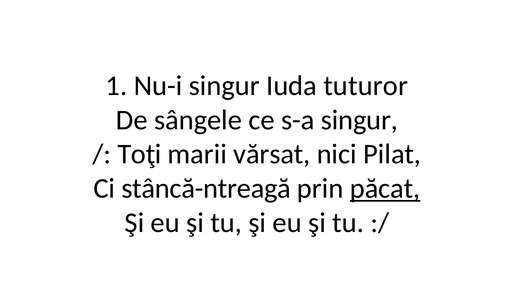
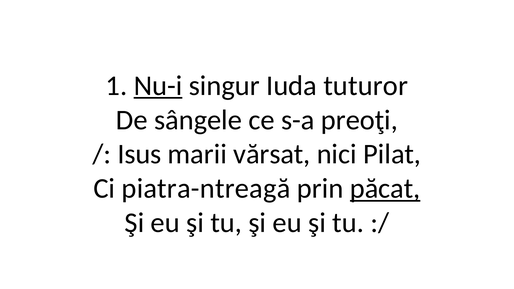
Nu-i underline: none -> present (158, 86)
s-a singur: singur -> preoţi (359, 120)
Toţi: Toţi -> Isus (139, 154)
stâncă-ntreagă: stâncă-ntreagă -> piatra-ntreagă (206, 189)
